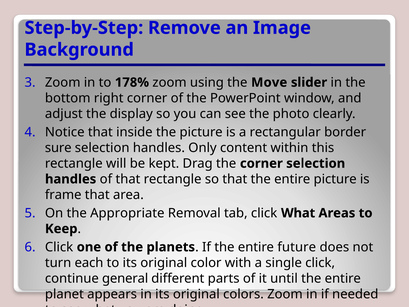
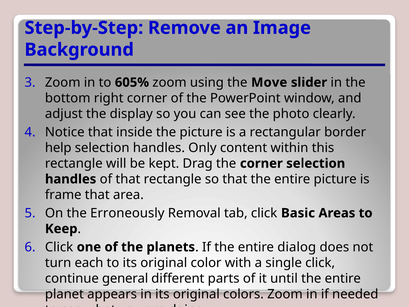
178%: 178% -> 605% (132, 82)
sure: sure -> help (58, 148)
Appropriate: Appropriate -> Erroneously (127, 213)
click What: What -> Basic (298, 213)
future: future -> dialog (297, 247)
